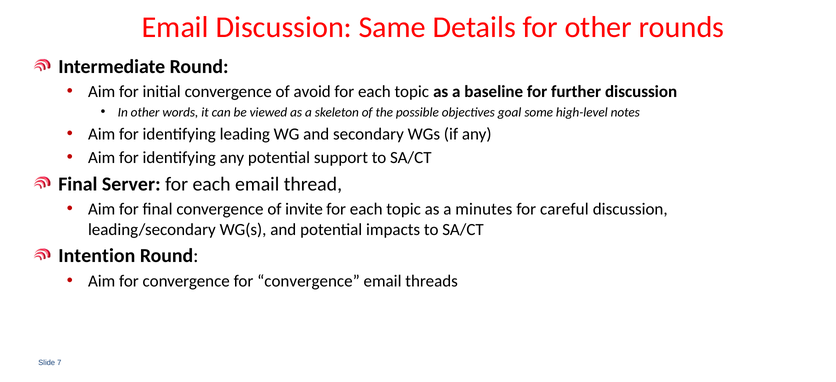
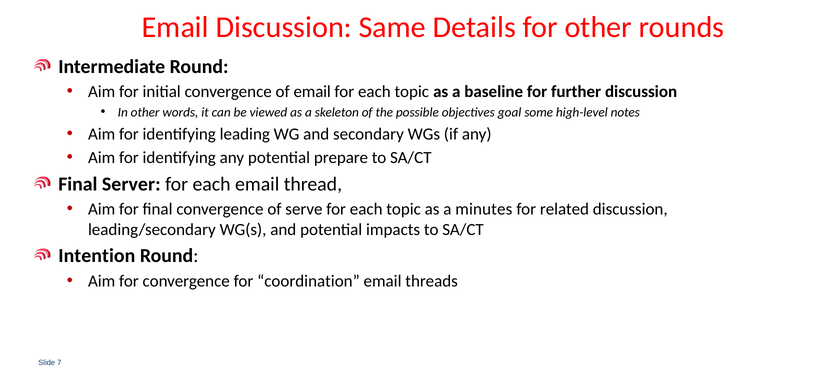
of avoid: avoid -> email (312, 92)
support: support -> prepare (341, 158)
invite: invite -> serve (304, 209)
careful: careful -> related (564, 209)
convergence for convergence: convergence -> coordination (308, 281)
